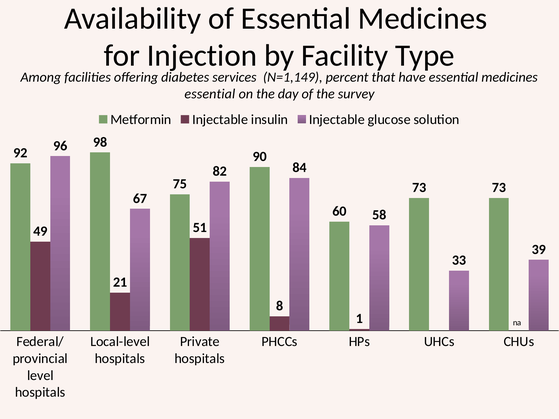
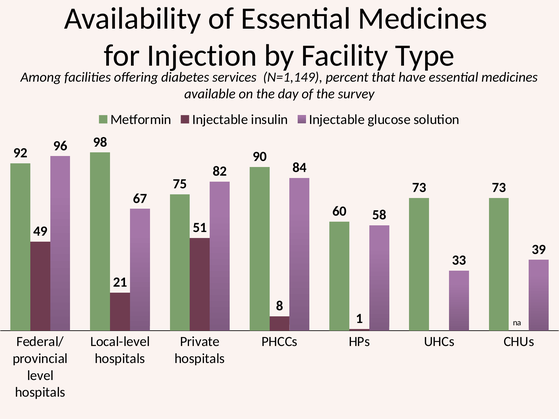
essential: essential -> available (210, 94)
